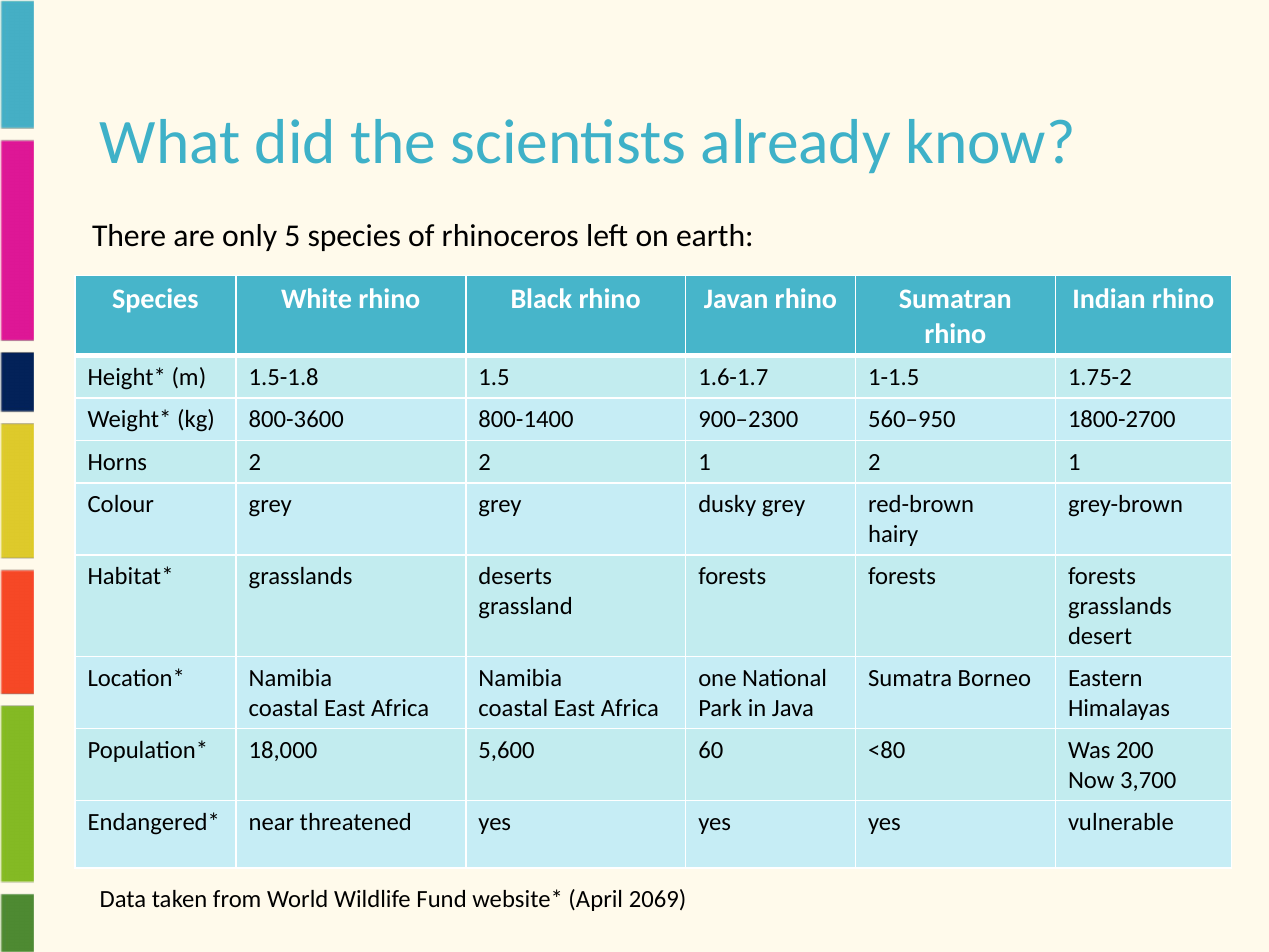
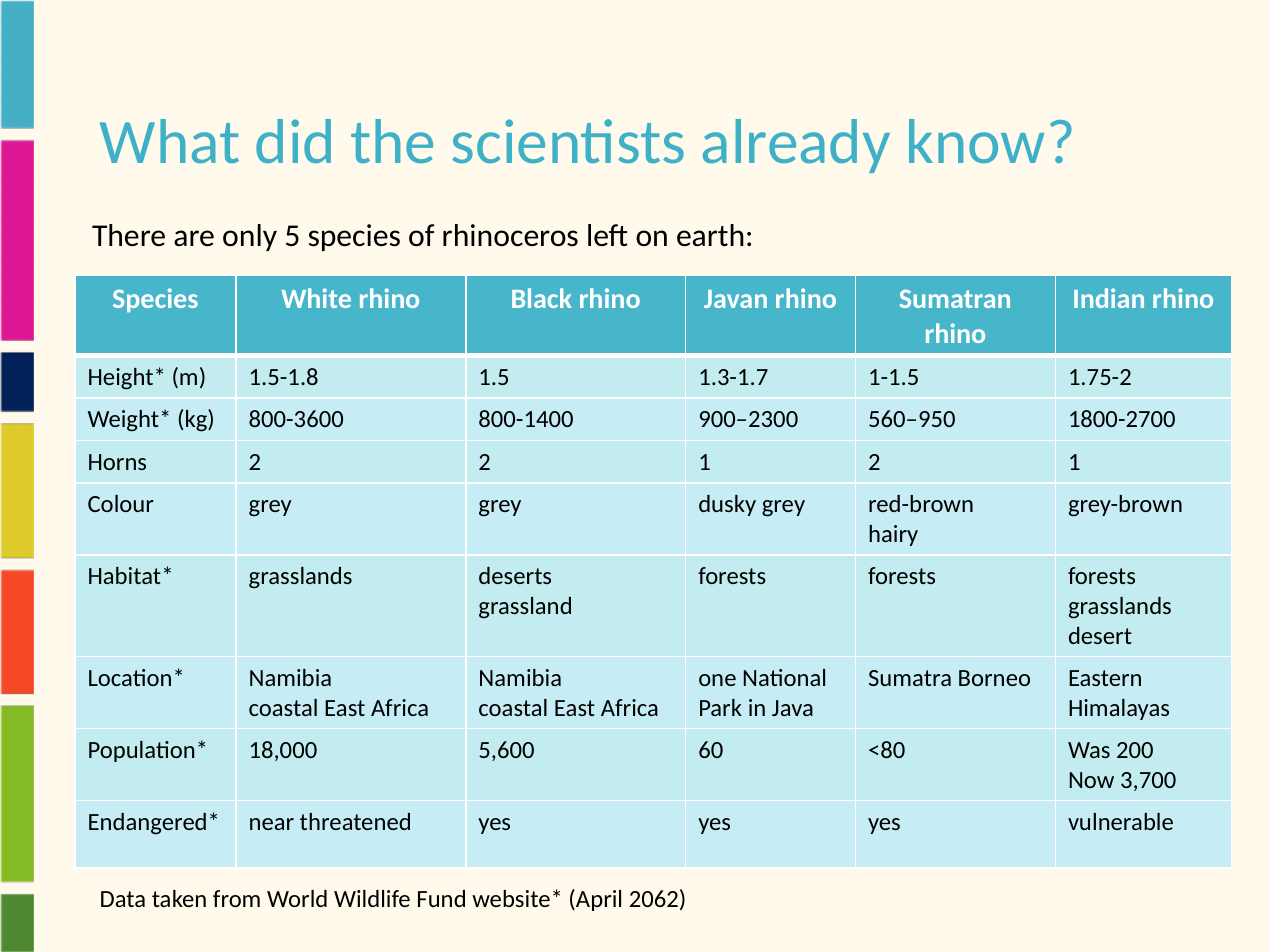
1.6-1.7: 1.6-1.7 -> 1.3-1.7 (733, 377)
2069: 2069 -> 2062 (658, 899)
